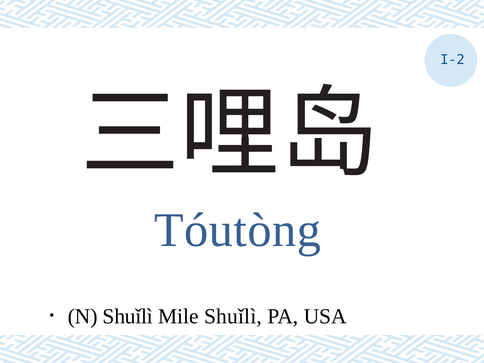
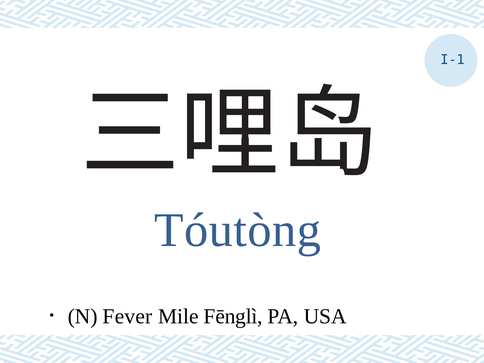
I-2: I-2 -> I-1 (453, 60)
Shuǐlì: Shuǐlì -> Fever (128, 316)
Mile Shuǐlì: Shuǐlì -> Fēnglì (233, 316)
